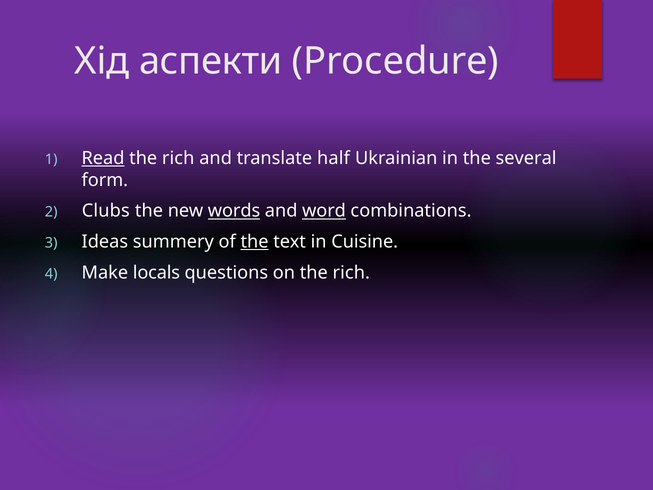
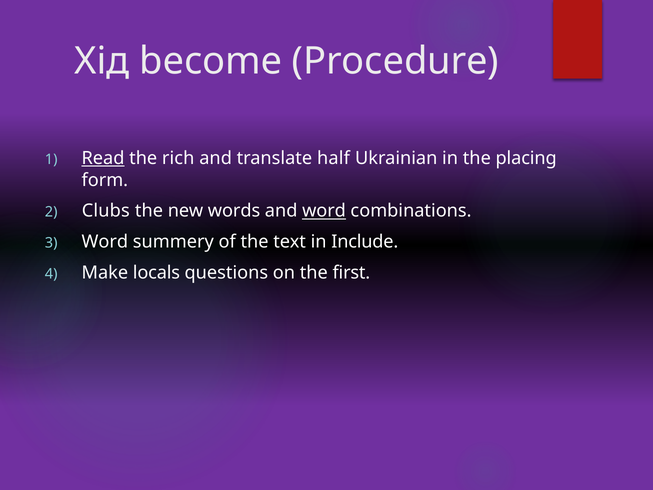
аспекти: аспекти -> become (211, 61)
several: several -> placing (526, 158)
words underline: present -> none (234, 211)
Ideas: Ideas -> Word (105, 242)
the underline: present -> none (255, 242)
Cuisine: Cuisine -> Include (365, 242)
on the rich: rich -> first (351, 273)
